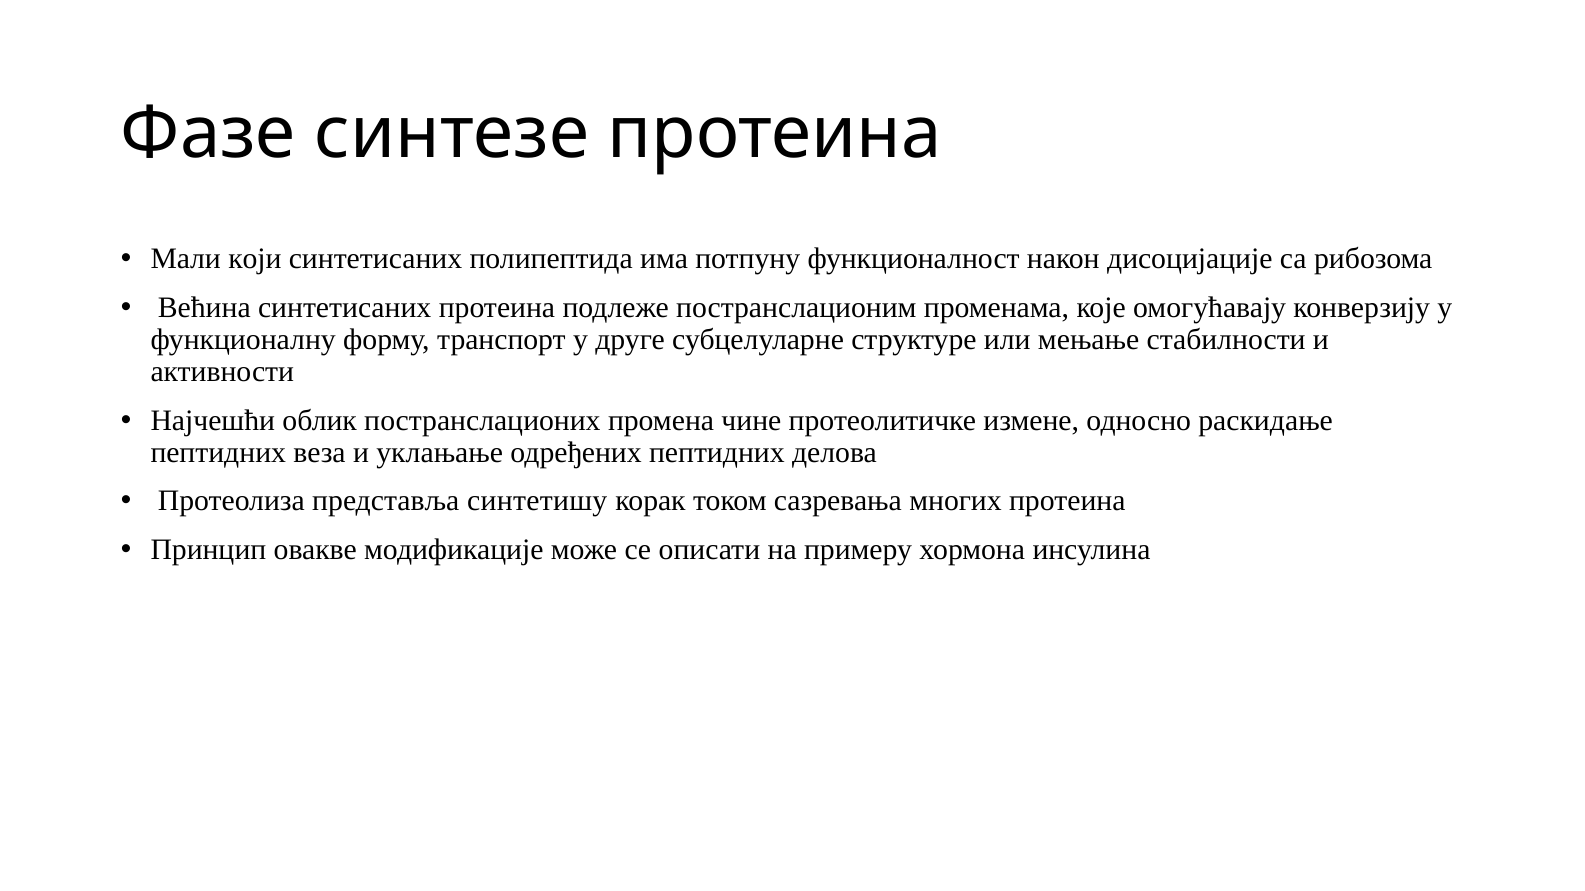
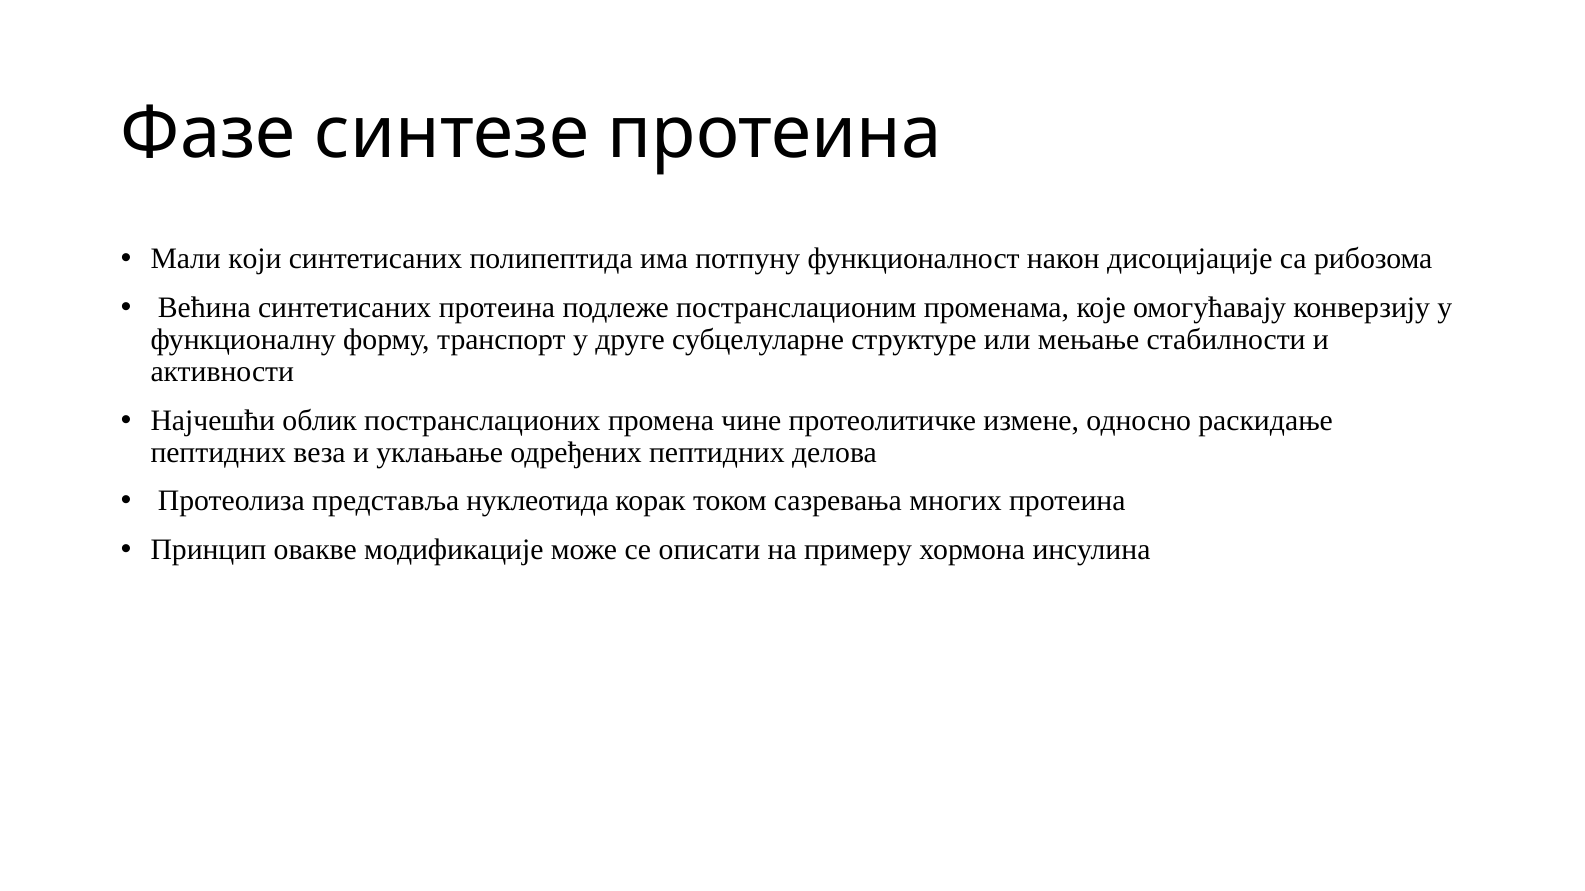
синтетишу: синтетишу -> нуклеотида (538, 501)
